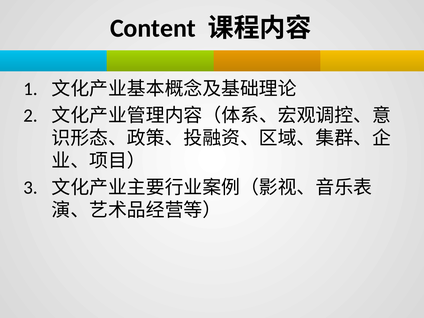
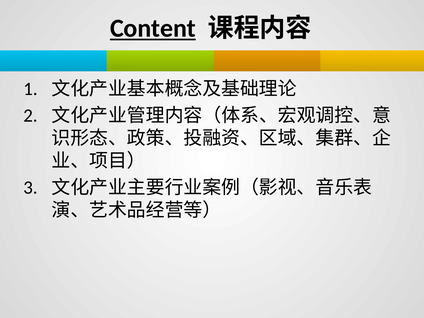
Content underline: none -> present (153, 28)
